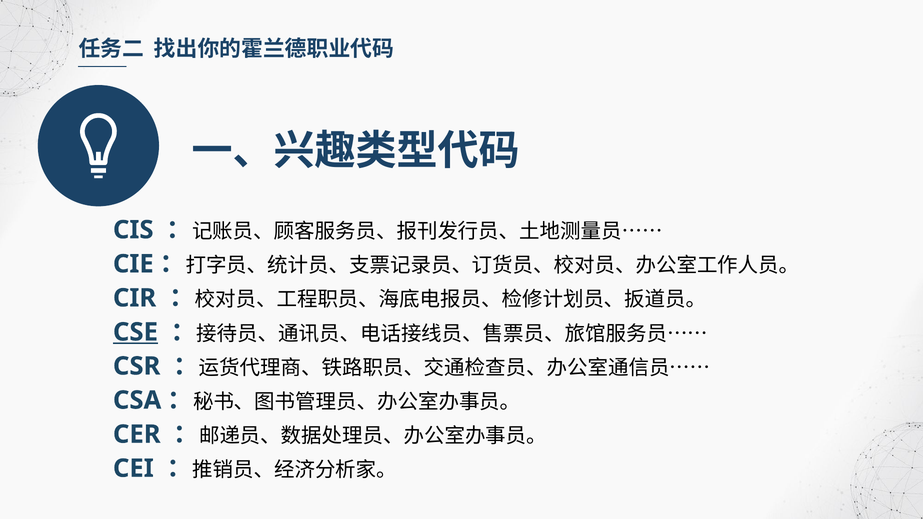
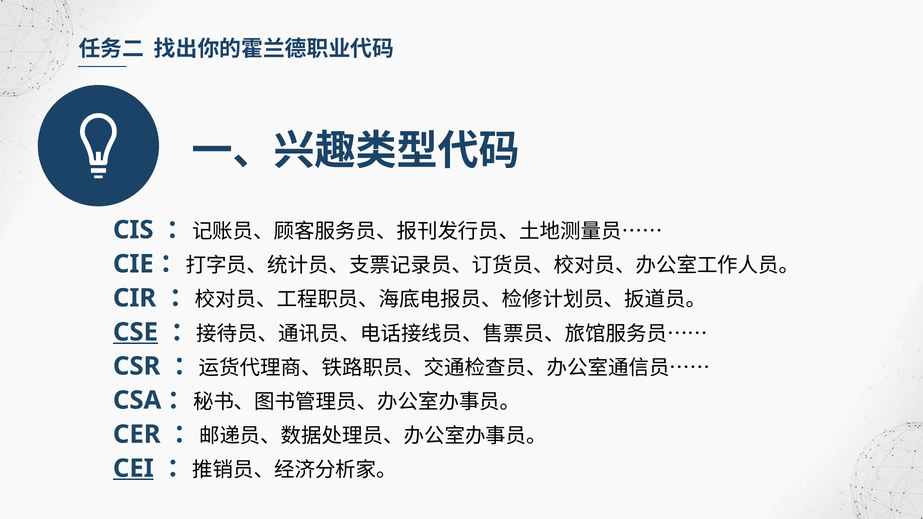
CEI underline: none -> present (133, 469)
